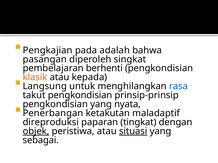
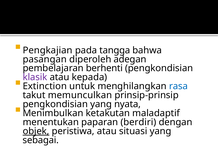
adalah: adalah -> tangga (115, 50)
singkat: singkat -> adegan (130, 59)
klasik colour: orange -> purple (35, 77)
Langsung: Langsung -> Extinction (45, 86)
takut pengkondisian: pengkondisian -> memunculkan (80, 95)
Penerbangan: Penerbangan -> Menimbulkan (53, 113)
direproduksi: direproduksi -> menentukan (51, 123)
tingkat: tingkat -> berdiri (138, 123)
situasi underline: present -> none (133, 132)
